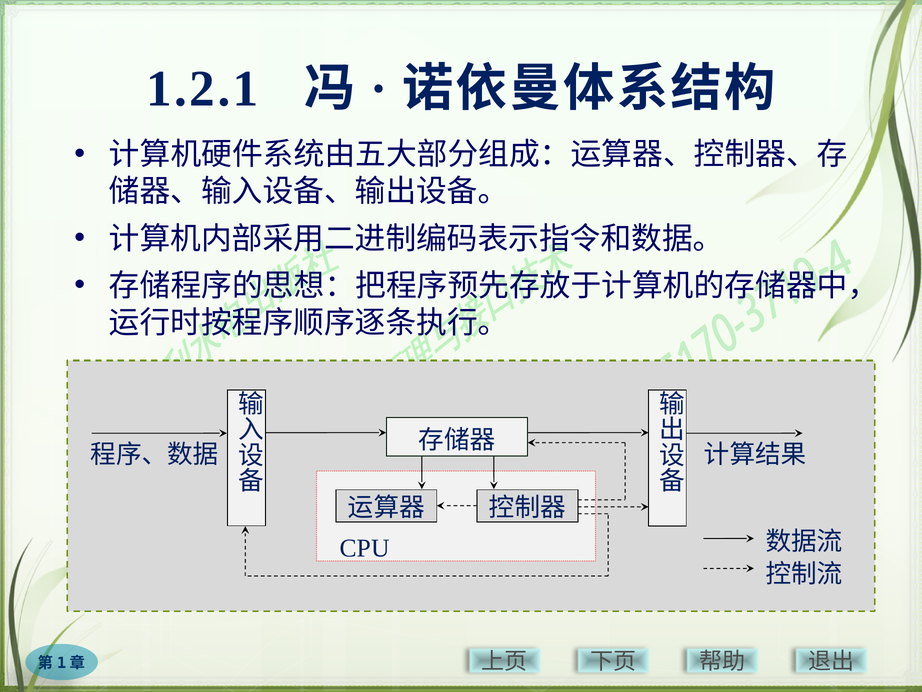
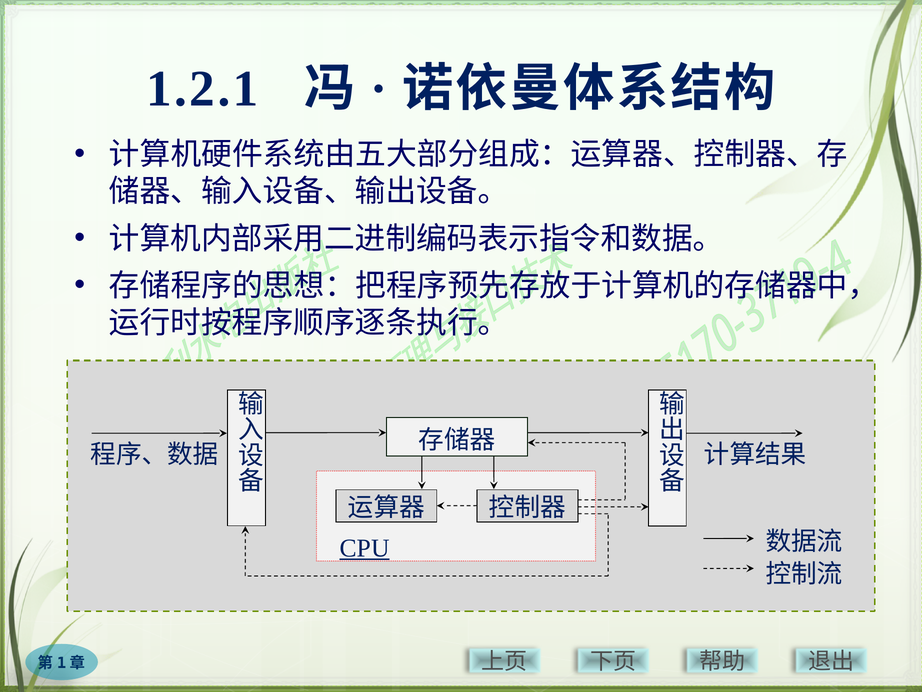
CPU underline: none -> present (365, 548)
